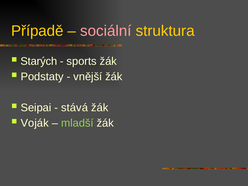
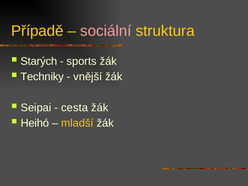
Podstaty: Podstaty -> Techniky (42, 77)
stává: stává -> cesta (75, 108)
Voják: Voják -> Heihó (35, 123)
mladší colour: light green -> yellow (77, 123)
